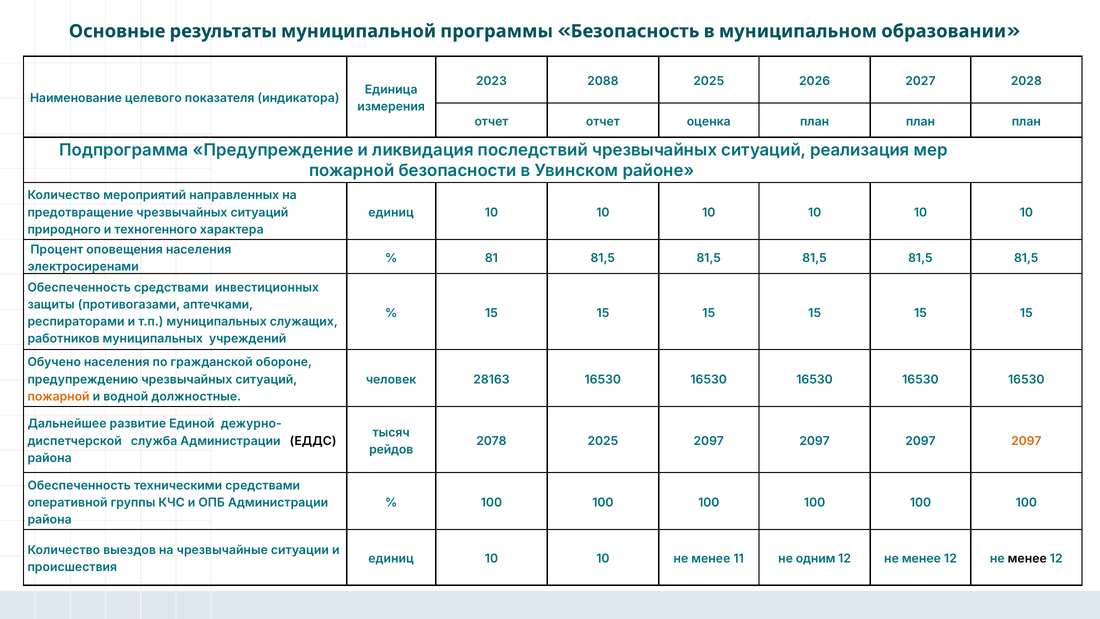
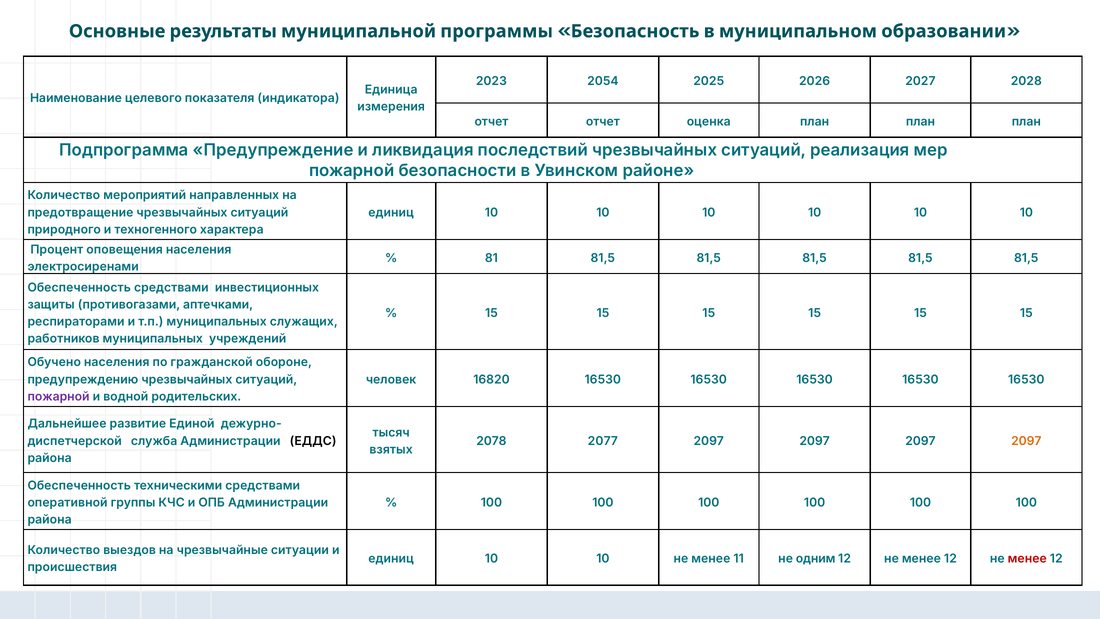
2088: 2088 -> 2054 (603, 81)
28163: 28163 -> 16820 (491, 379)
пожарной colour: orange -> purple (59, 396)
должностные: должностные -> родительских (196, 396)
2078 2025: 2025 -> 2077 (603, 441)
рейдов: рейдов -> взятых (391, 449)
менее colour: black -> red (1027, 559)
